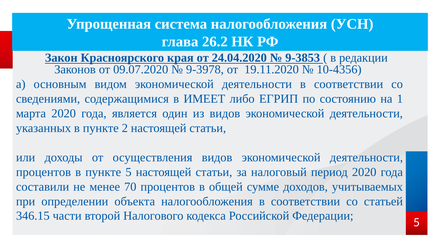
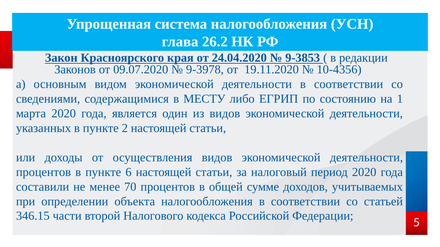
ИМЕЕТ: ИМЕЕТ -> МЕСТУ (204, 99)
пункте 5: 5 -> 6 (129, 172)
